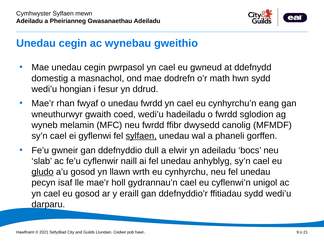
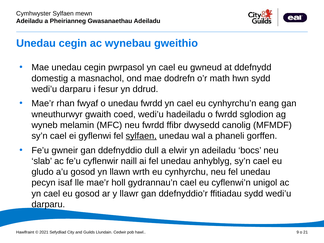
hongian: hongian -> darparu (75, 89)
gludo underline: present -> none (43, 172)
eraill: eraill -> llawr (129, 194)
